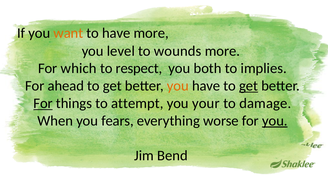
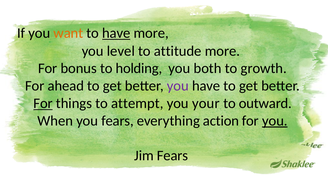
have underline: none -> present (116, 33)
wounds: wounds -> attitude (178, 51)
which: which -> bonus (79, 69)
respect: respect -> holding (139, 69)
implies: implies -> growth (264, 69)
you colour: orange -> purple (178, 86)
get underline: present -> none (249, 86)
damage: damage -> outward (265, 104)
worse: worse -> action (221, 121)
Jim Bend: Bend -> Fears (172, 156)
